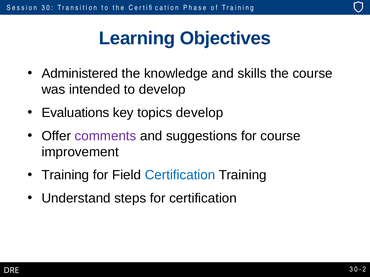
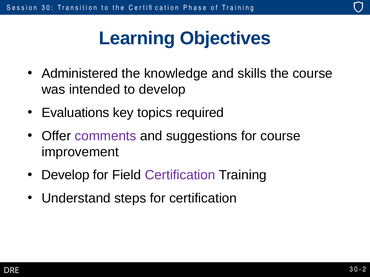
topics develop: develop -> required (200, 113)
Training: Training -> Develop (65, 175)
Certification colour: blue -> purple (180, 175)
